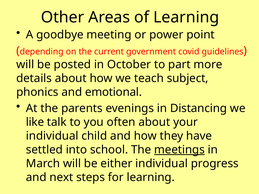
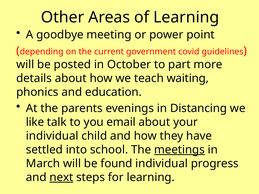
subject: subject -> waiting (188, 78)
emotional: emotional -> education (113, 92)
often: often -> email (121, 122)
either: either -> found (116, 164)
next underline: none -> present (61, 178)
